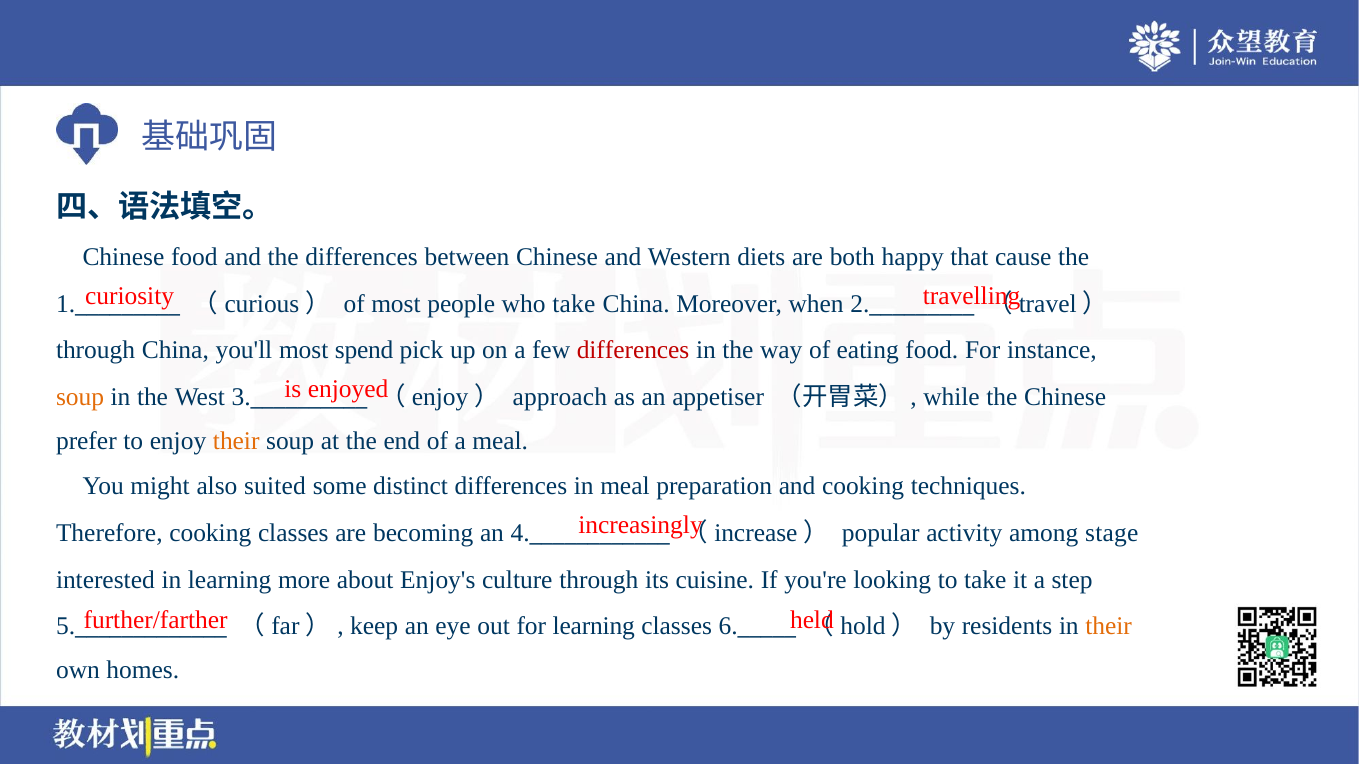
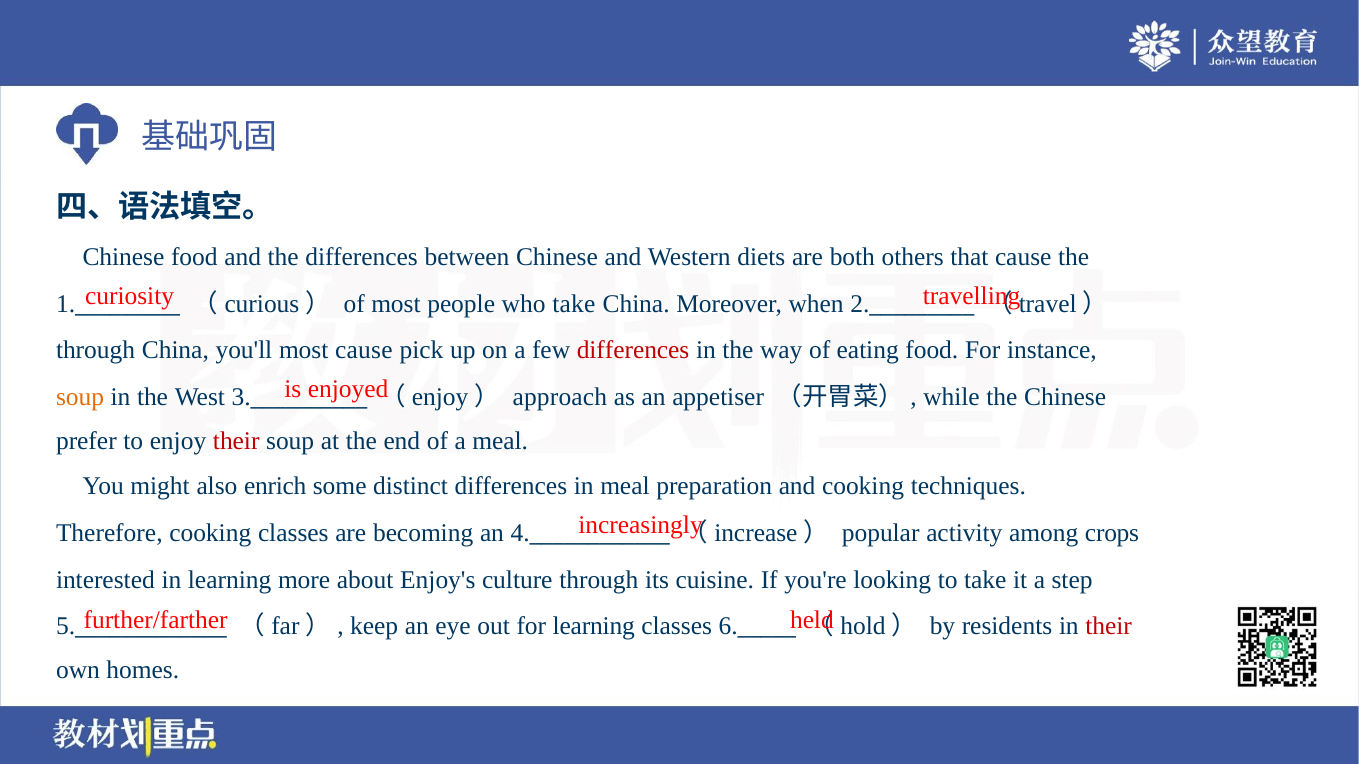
happy: happy -> others (913, 257)
most spend: spend -> cause (364, 350)
their colour: orange -> red (236, 441)
suited: suited -> enrich (275, 487)
stage: stage -> crops (1112, 533)
their colour: orange -> red (1109, 627)
